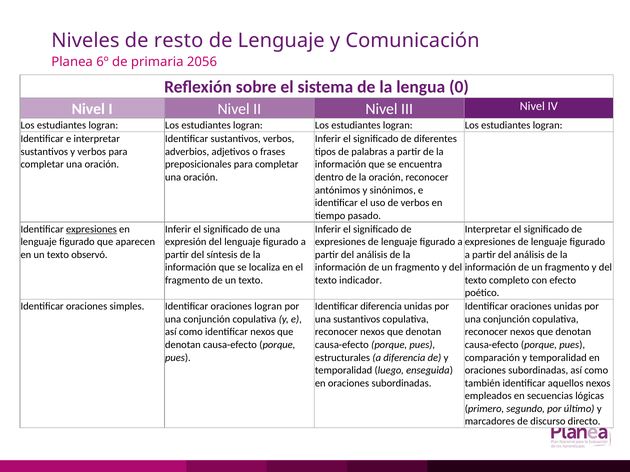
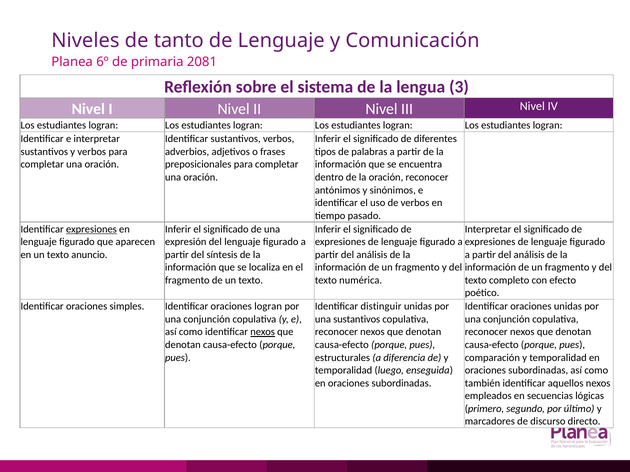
resto: resto -> tanto (179, 41)
2056: 2056 -> 2081 (202, 62)
0: 0 -> 3 (459, 87)
observó: observó -> anuncio (89, 255)
indicador: indicador -> numérica (361, 281)
Identificar diferencia: diferencia -> distinguir (381, 307)
nexos underline: none -> present (263, 332)
